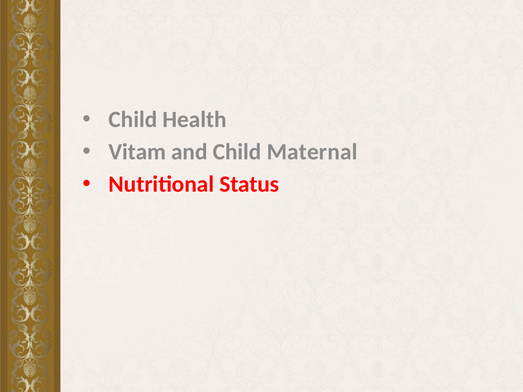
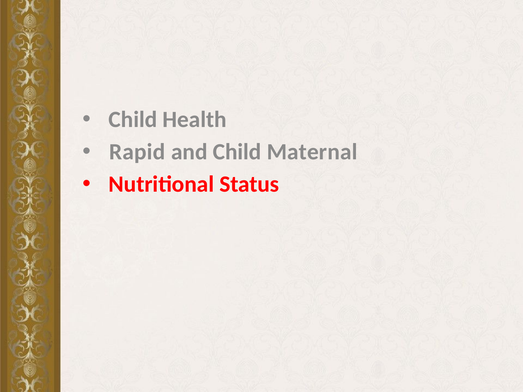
Vitam: Vitam -> Rapid (137, 152)
